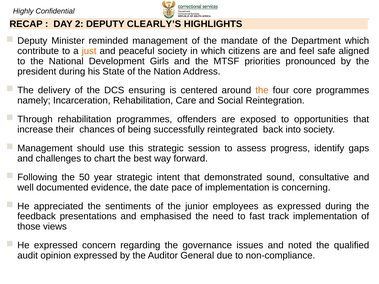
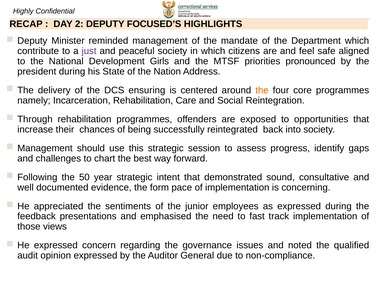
CLEARLY’S: CLEARLY’S -> FOCUSED’S (154, 24)
just colour: orange -> purple (89, 51)
date: date -> form (159, 188)
